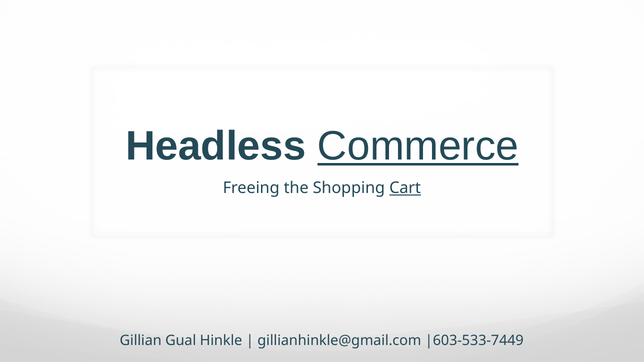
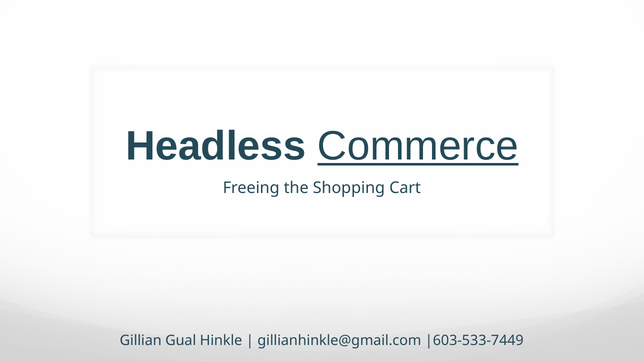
Cart underline: present -> none (405, 188)
